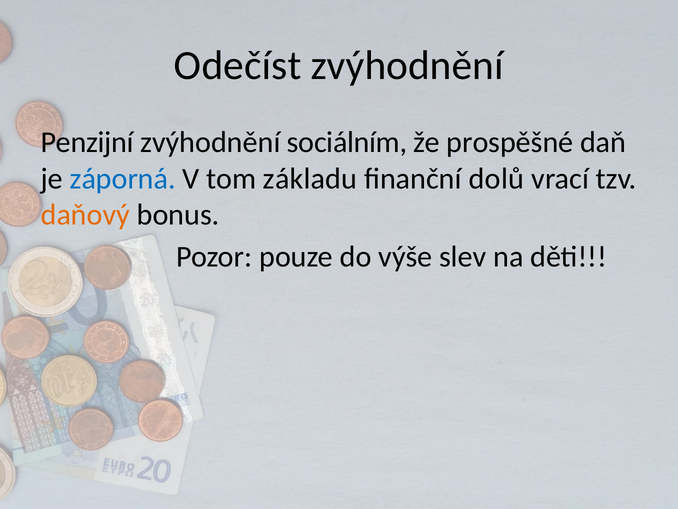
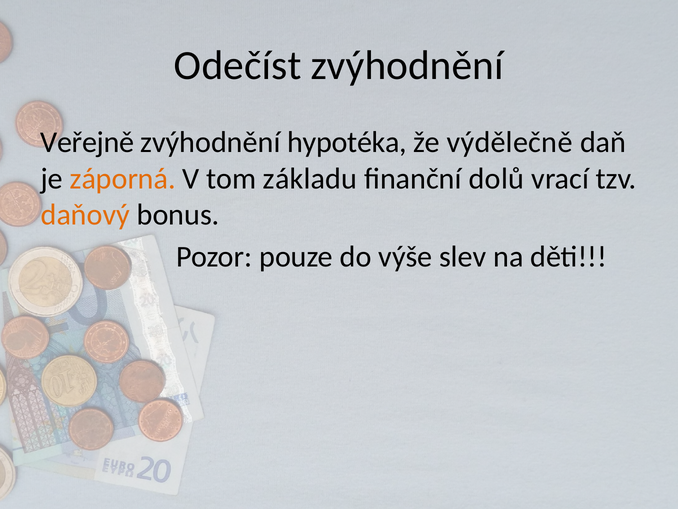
Penzijní: Penzijní -> Veřejně (87, 142)
sociálním: sociálním -> hypotéka (347, 142)
prospěšné: prospěšné -> výdělečně (510, 142)
záporná colour: blue -> orange (123, 178)
